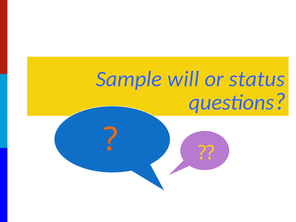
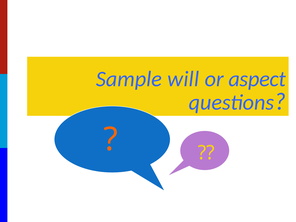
status: status -> aspect (257, 79)
